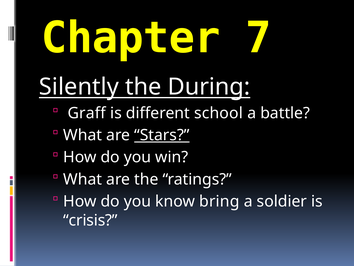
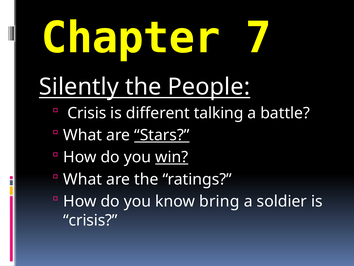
During: During -> People (209, 87)
Graff: Graff -> Crisis (87, 113)
school: school -> talking (219, 113)
win underline: none -> present (172, 157)
